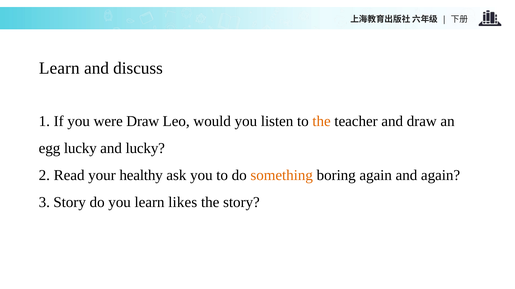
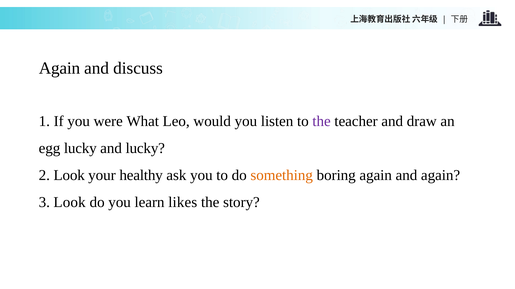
Learn: Learn -> Again (59, 68)
were Draw: Draw -> What (143, 121)
the colour: orange -> purple (322, 121)
2 Read: Read -> Look (69, 176)
3 Story: Story -> Look (70, 203)
